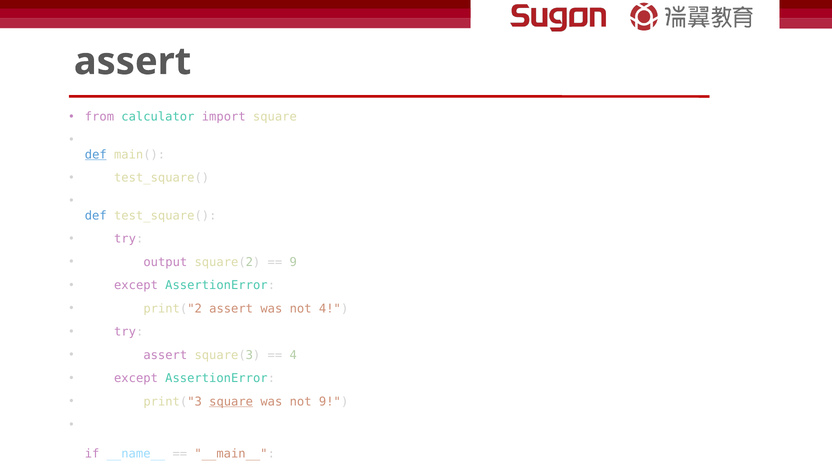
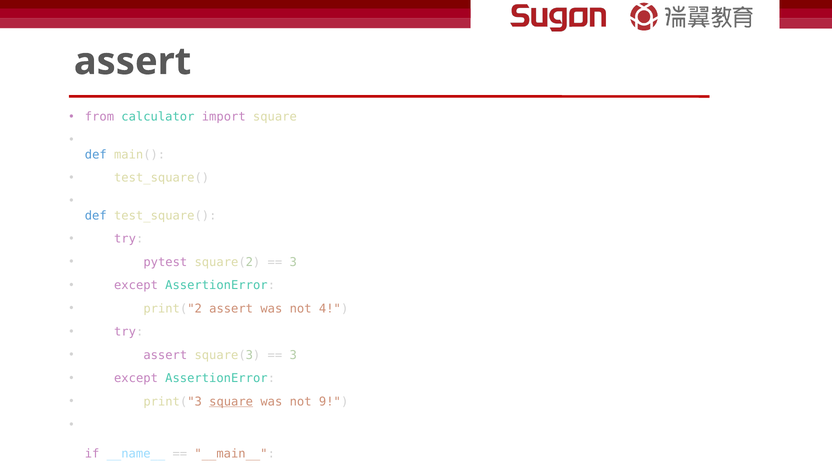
def underline: present -> none (96, 155)
output: output -> pytest (165, 262)
9: 9 -> 3 (293, 262)
4: 4 -> 3 (293, 355)
